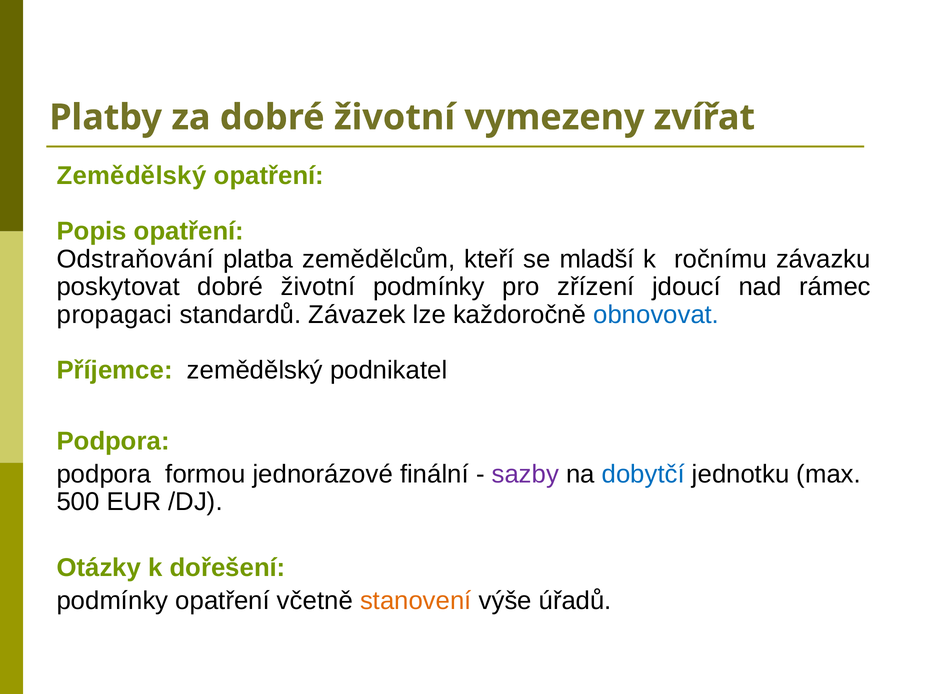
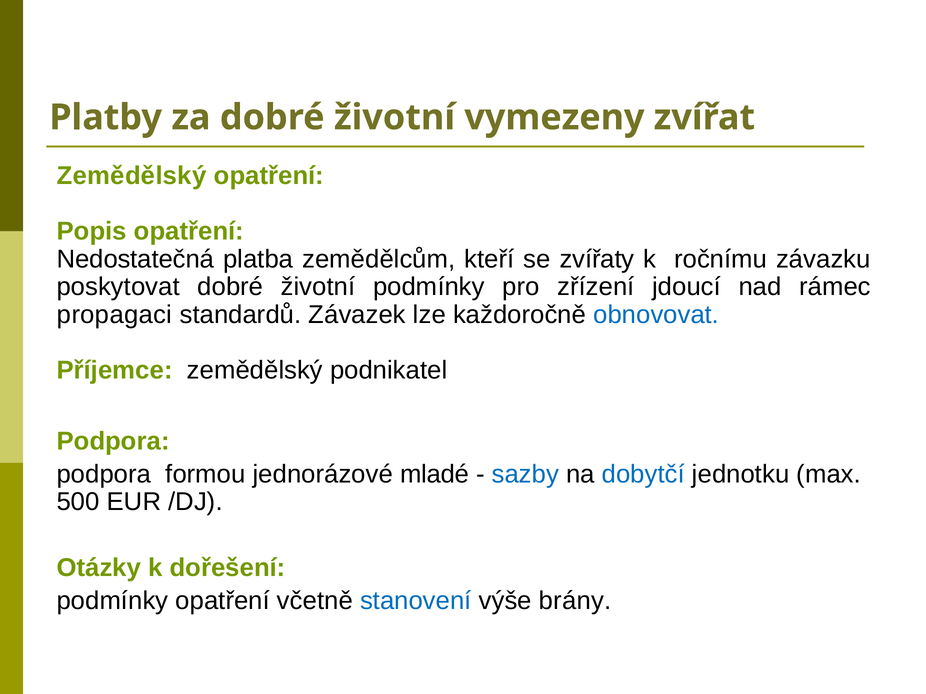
Odstraňování: Odstraňování -> Nedostatečná (135, 259)
mladší: mladší -> zvířaty (597, 259)
finální: finální -> mladé (435, 474)
sazby colour: purple -> blue (525, 474)
stanovení colour: orange -> blue (416, 601)
úřadů: úřadů -> brány (575, 601)
